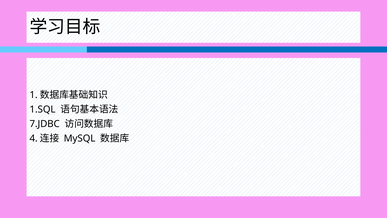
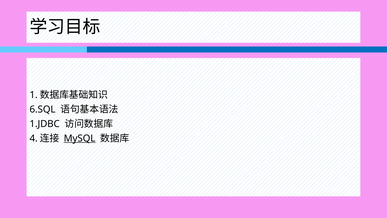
1.SQL: 1.SQL -> 6.SQL (43, 109)
7.JDBC: 7.JDBC -> 1.JDBC (45, 124)
MySQL underline: none -> present (80, 138)
